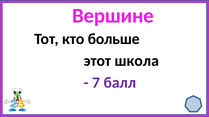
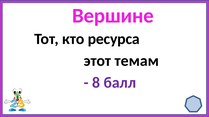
больше: больше -> ресурса (114, 39)
школа: школа -> темам (137, 61)
7: 7 -> 8 (96, 83)
